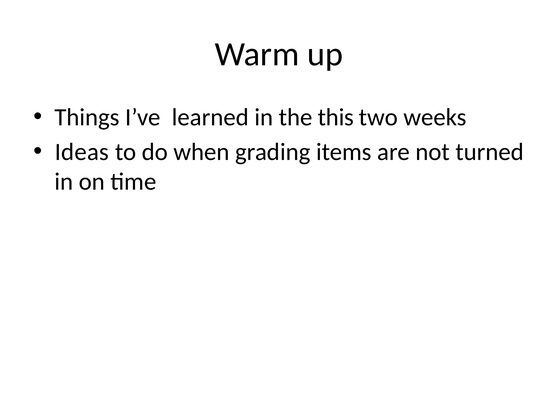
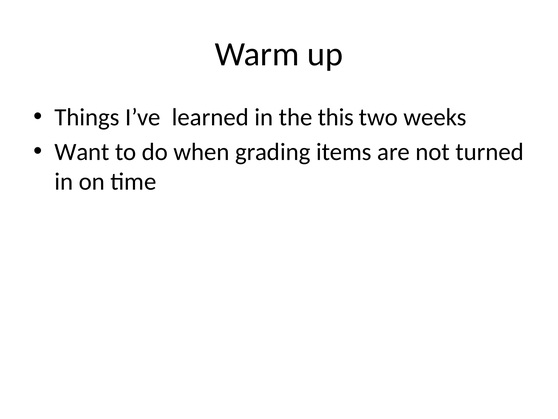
Ideas: Ideas -> Want (82, 152)
